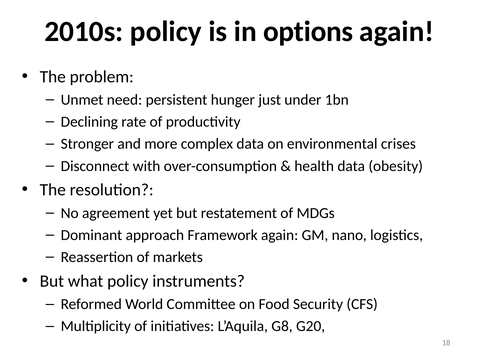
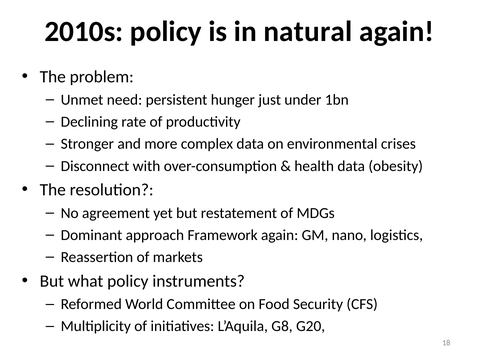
options: options -> natural (308, 32)
